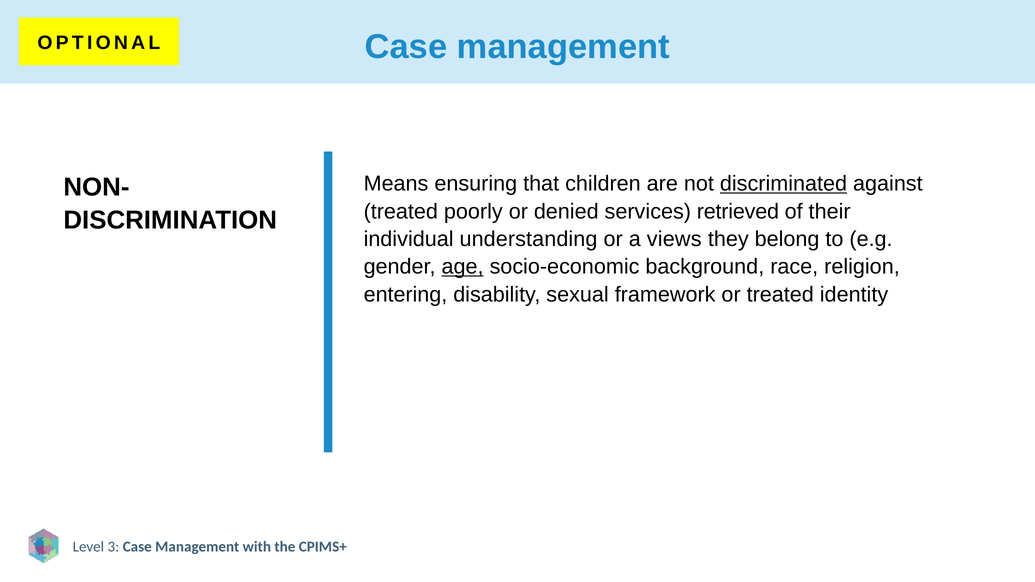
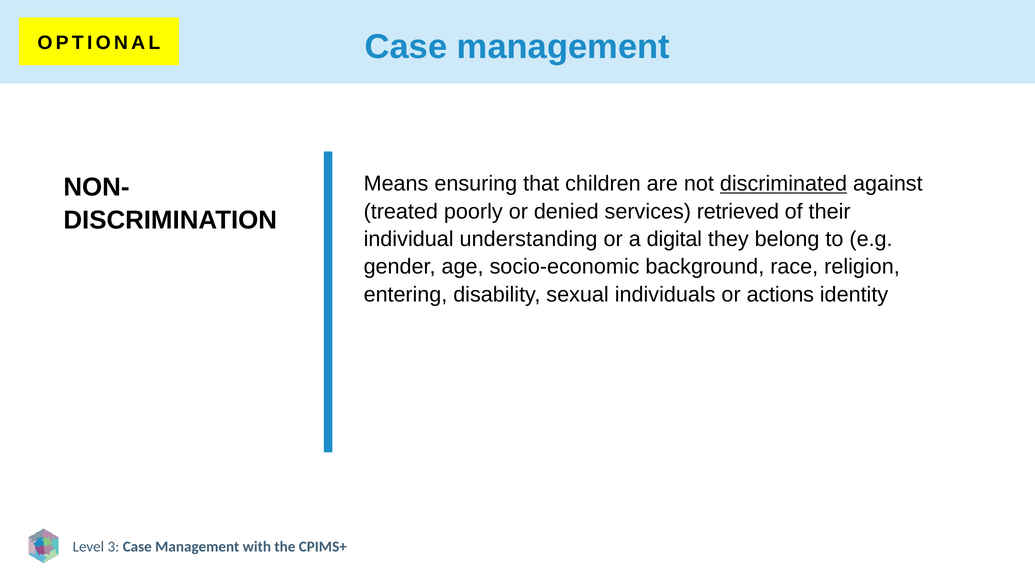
views: views -> digital (674, 239)
age underline: present -> none (463, 267)
framework: framework -> individuals (665, 295)
or treated: treated -> actions (780, 295)
